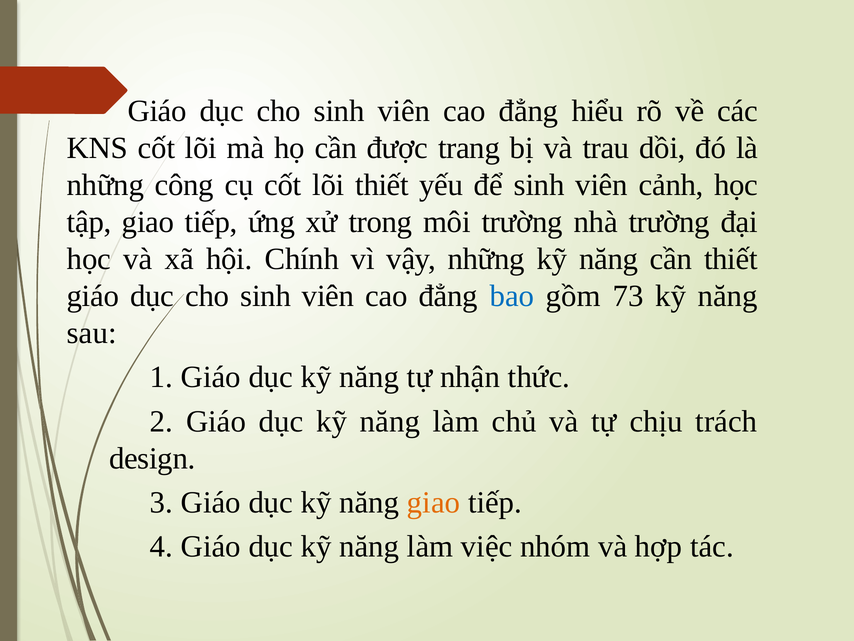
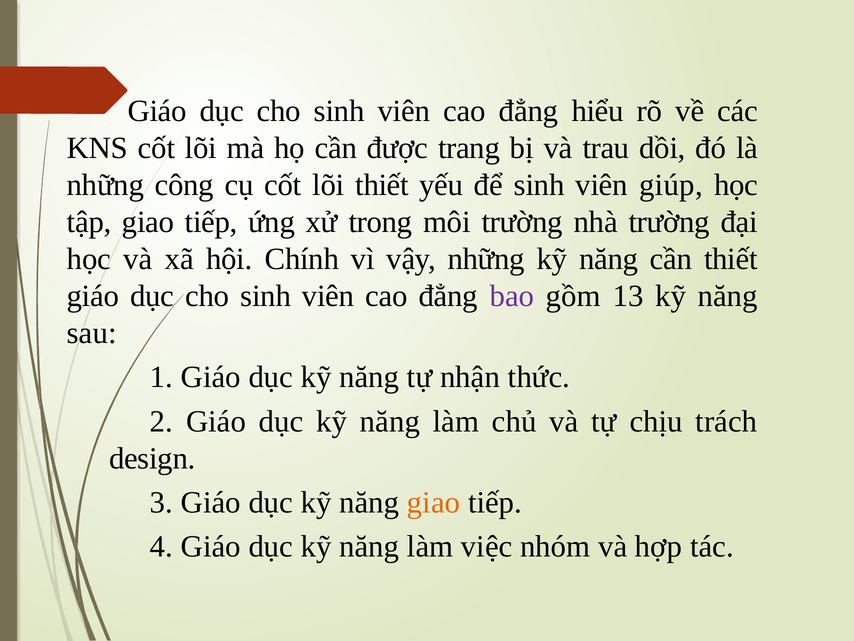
cảnh: cảnh -> giúp (671, 185)
bao colour: blue -> purple (512, 296)
73: 73 -> 13 (628, 296)
